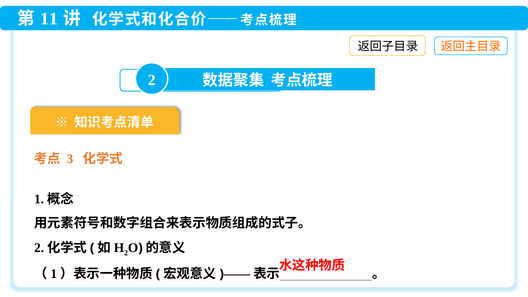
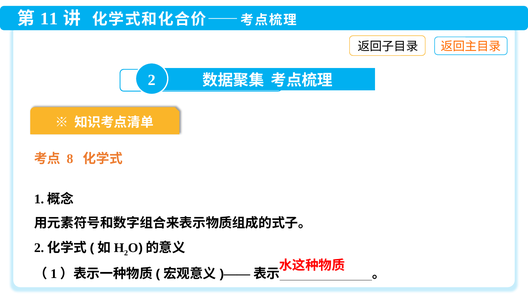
3: 3 -> 8 (70, 159)
